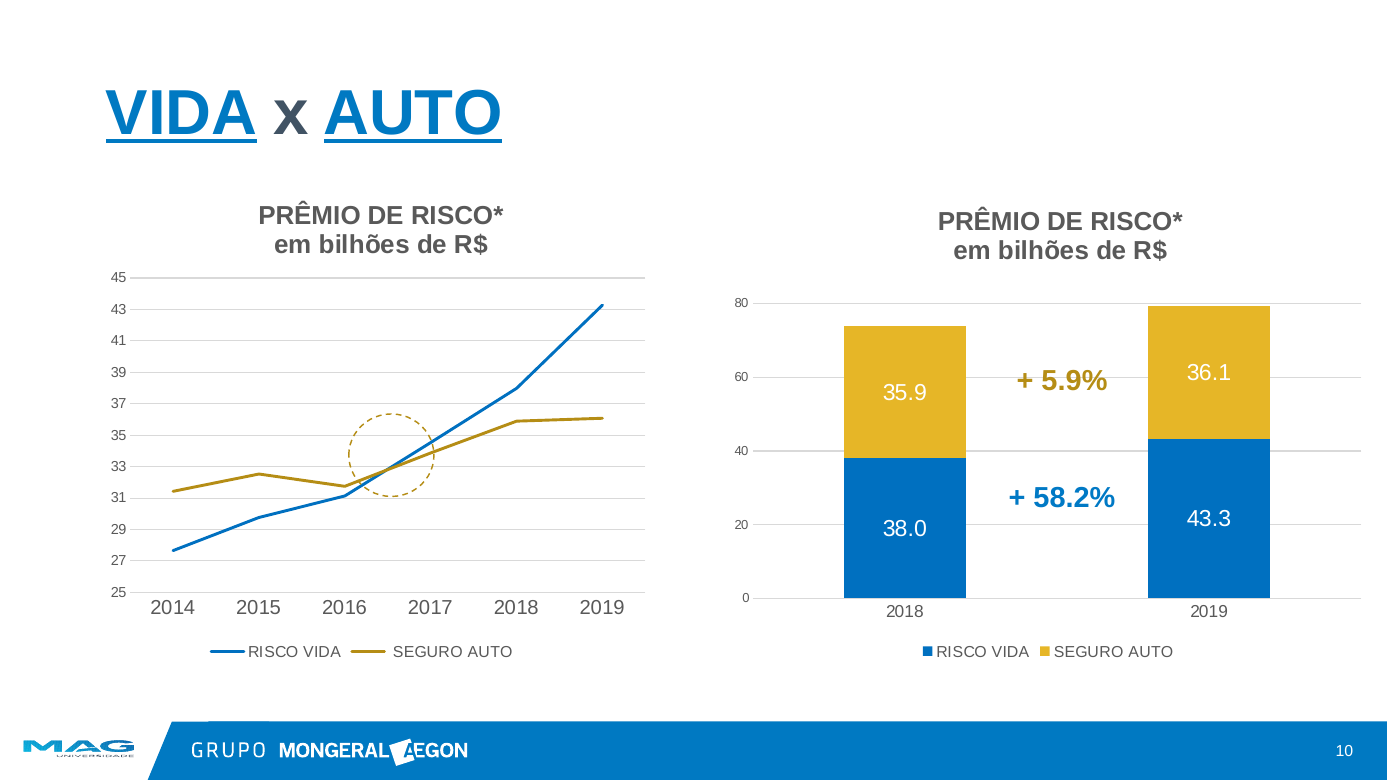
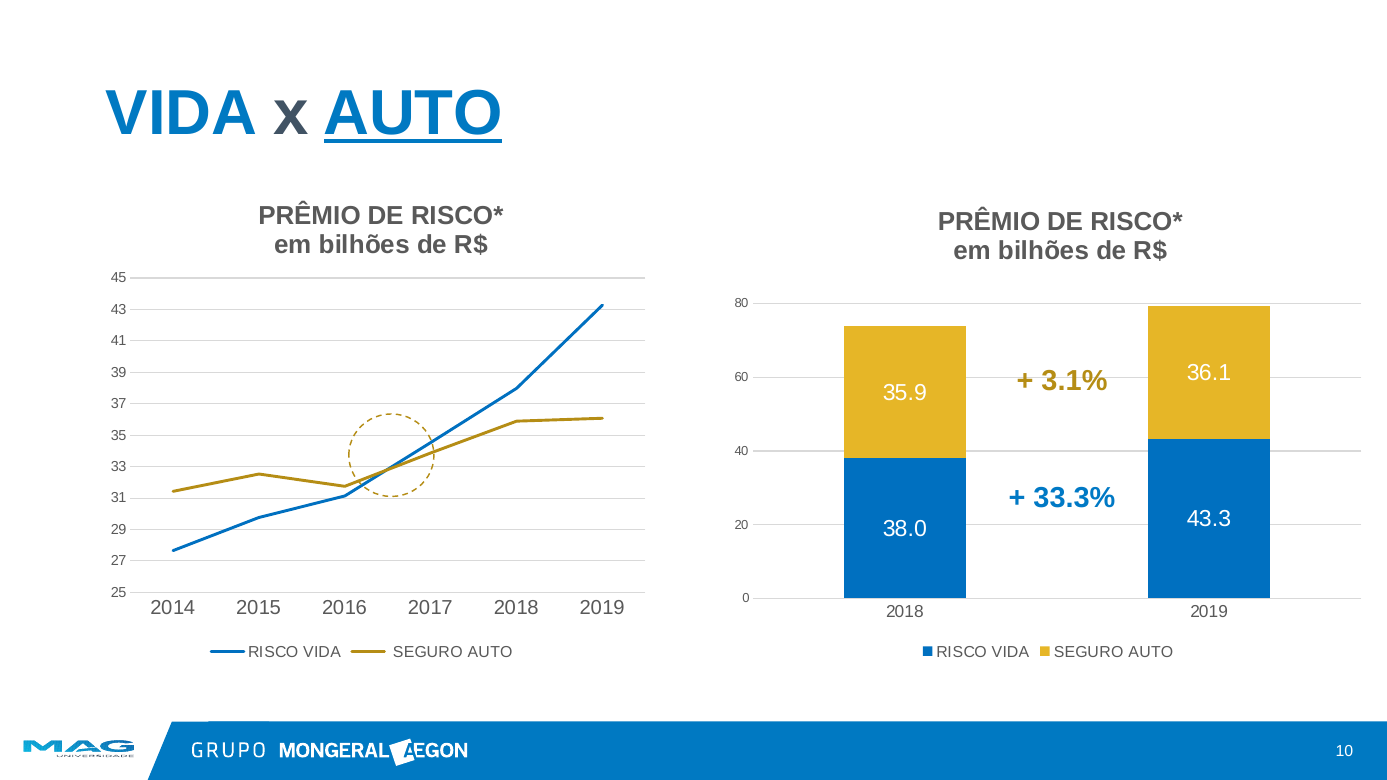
VIDA underline: present -> none (182, 114)
5.9%: 5.9% -> 3.1% (1074, 381)
58.2%: 58.2% -> 33.3% (1074, 498)
